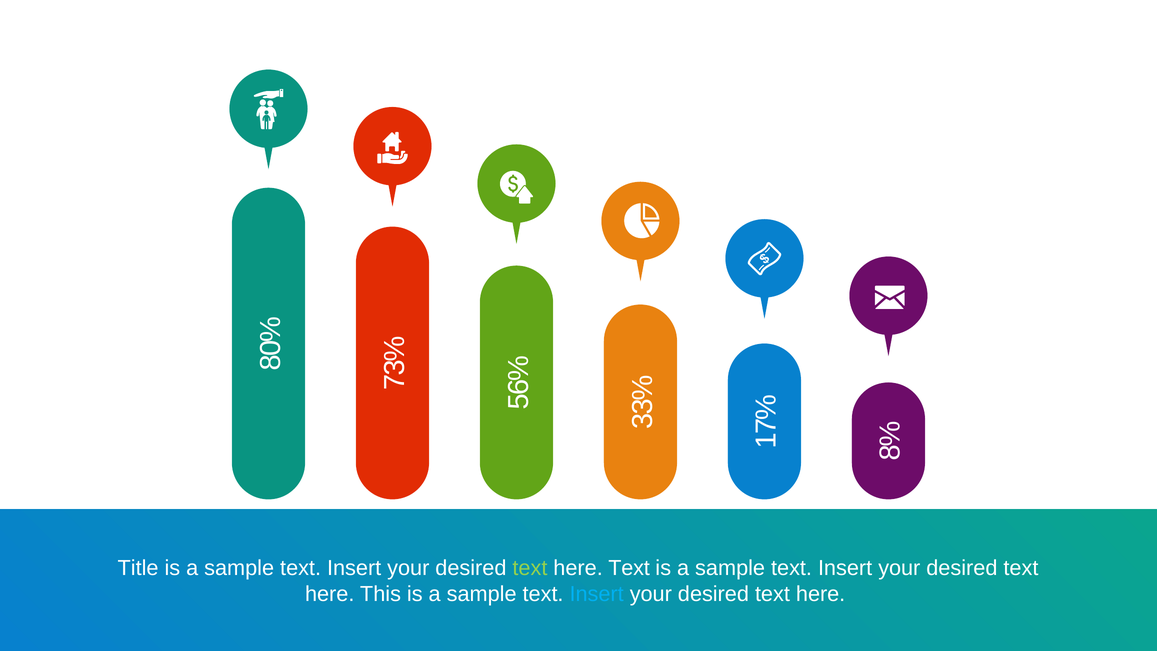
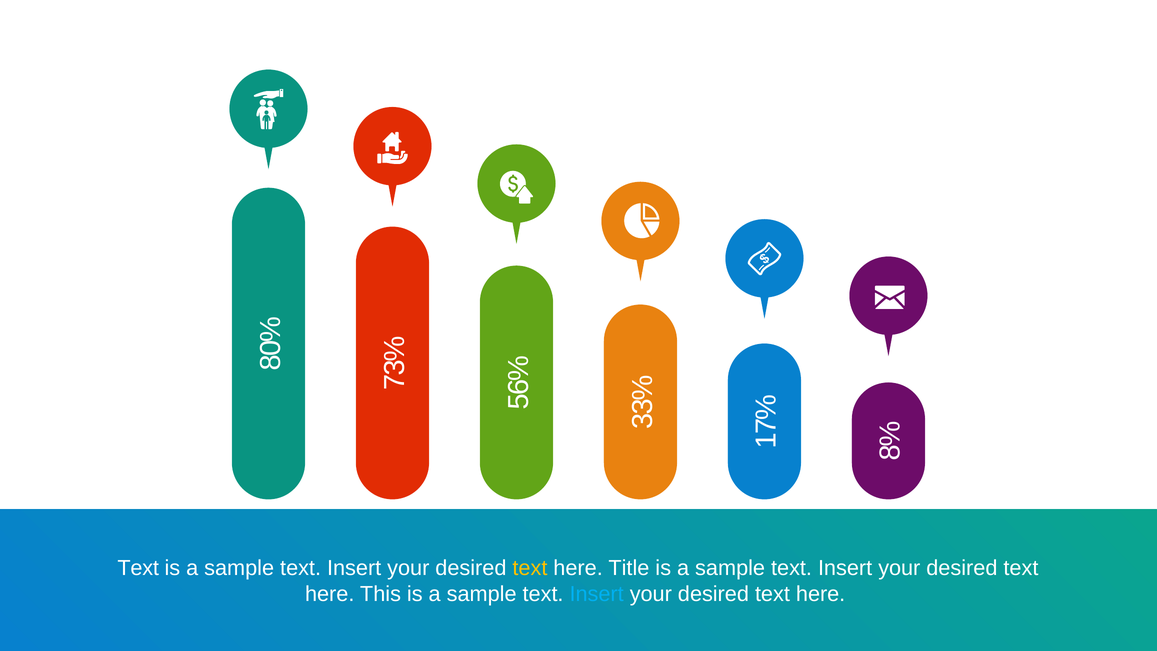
Title: Title -> Text (138, 568)
text colour: light green -> yellow (530, 568)
here Text: Text -> Title (629, 568)
